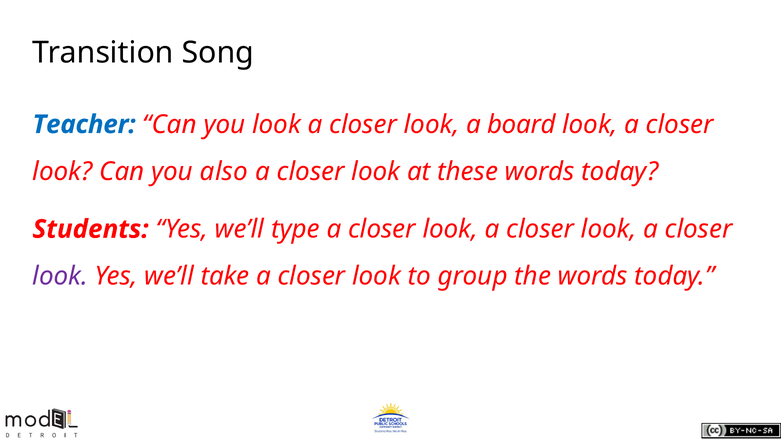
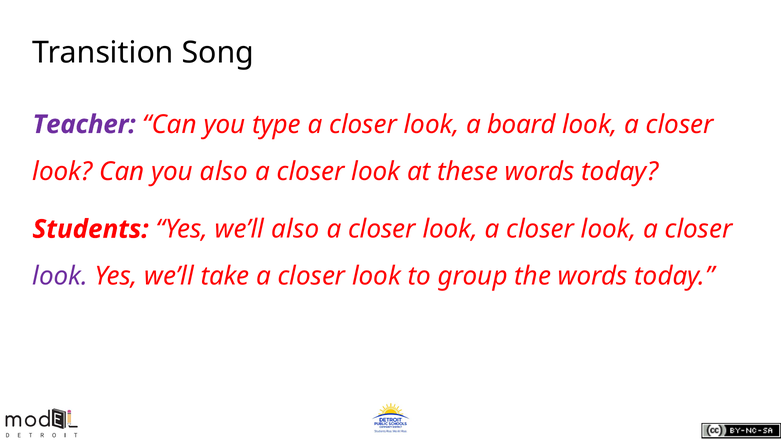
Teacher colour: blue -> purple (84, 124)
you look: look -> type (277, 124)
we’ll type: type -> also (295, 229)
